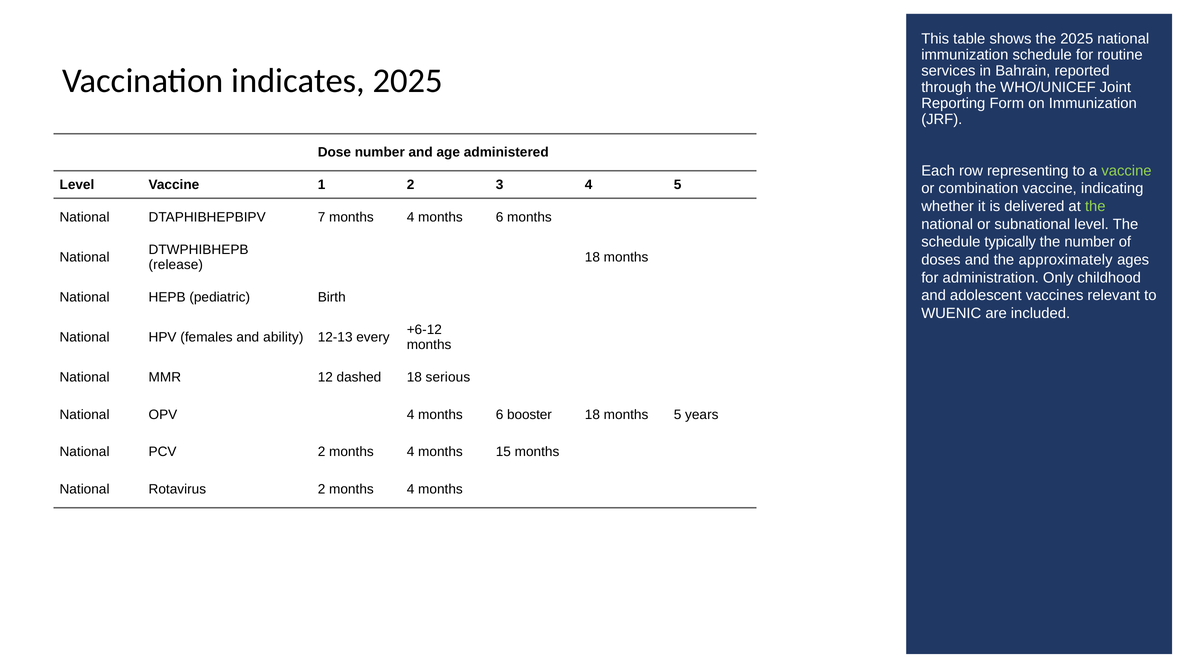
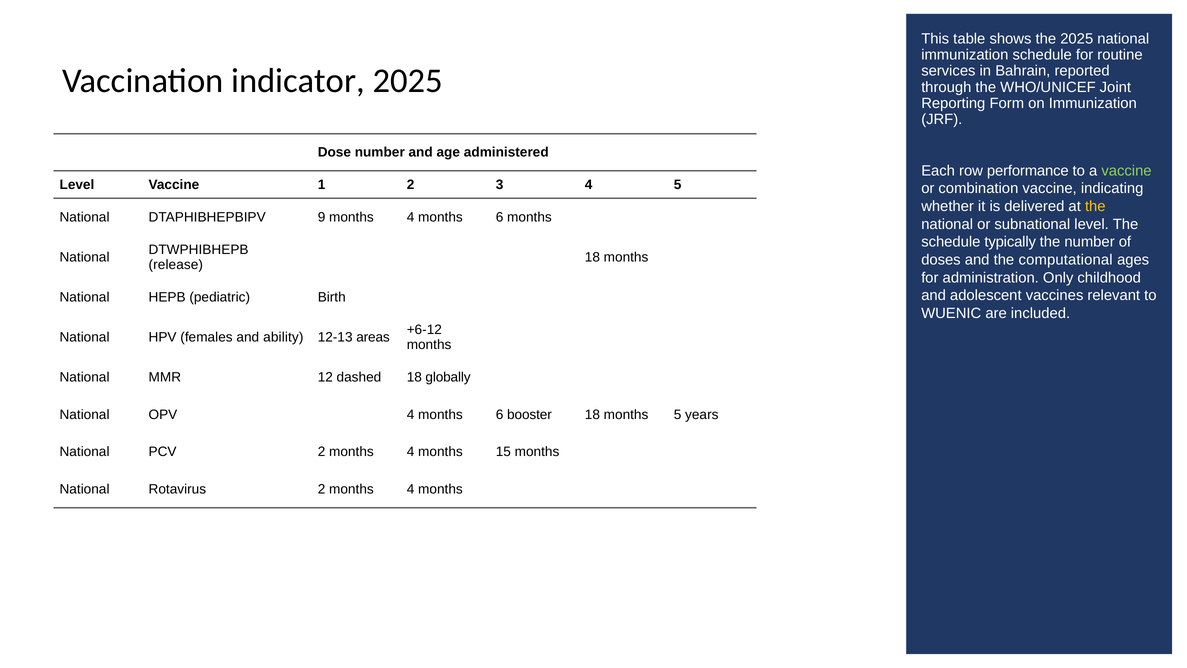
indicates: indicates -> indicator (298, 81)
representing: representing -> performance (1028, 171)
the colour: light green -> yellow (1095, 206)
7: 7 -> 9 (322, 217)
approximately: approximately -> computational (1066, 260)
every: every -> areas (373, 337)
serious: serious -> globally (448, 377)
